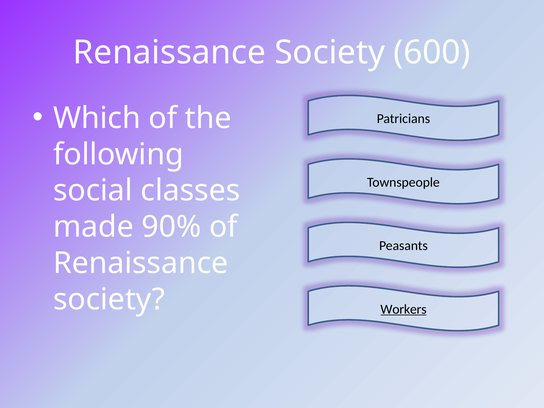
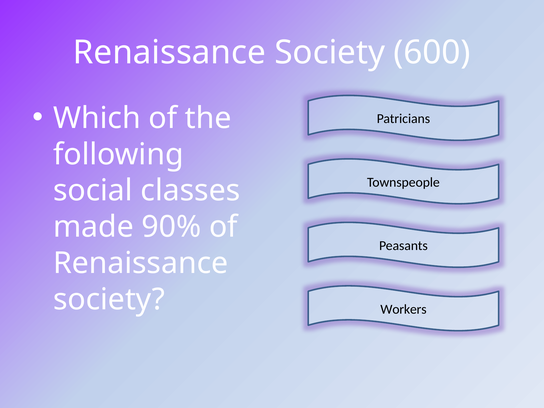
Workers underline: present -> none (403, 309)
